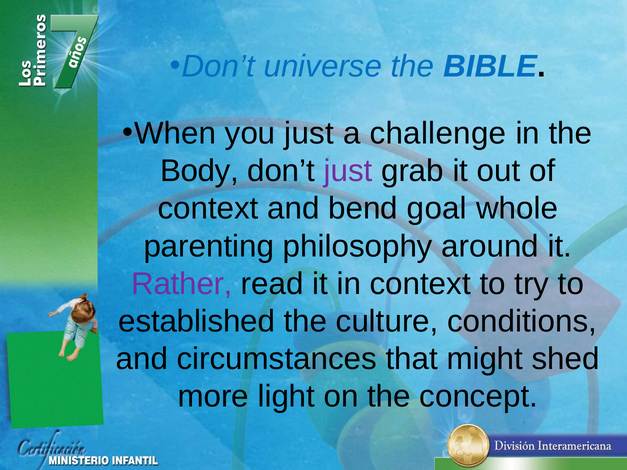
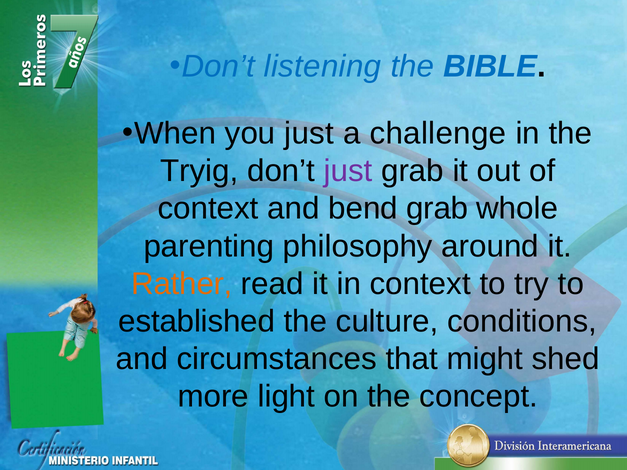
universe: universe -> listening (323, 67)
Body: Body -> Tryig (199, 171)
bend goal: goal -> grab (437, 209)
Rather colour: purple -> orange (182, 284)
